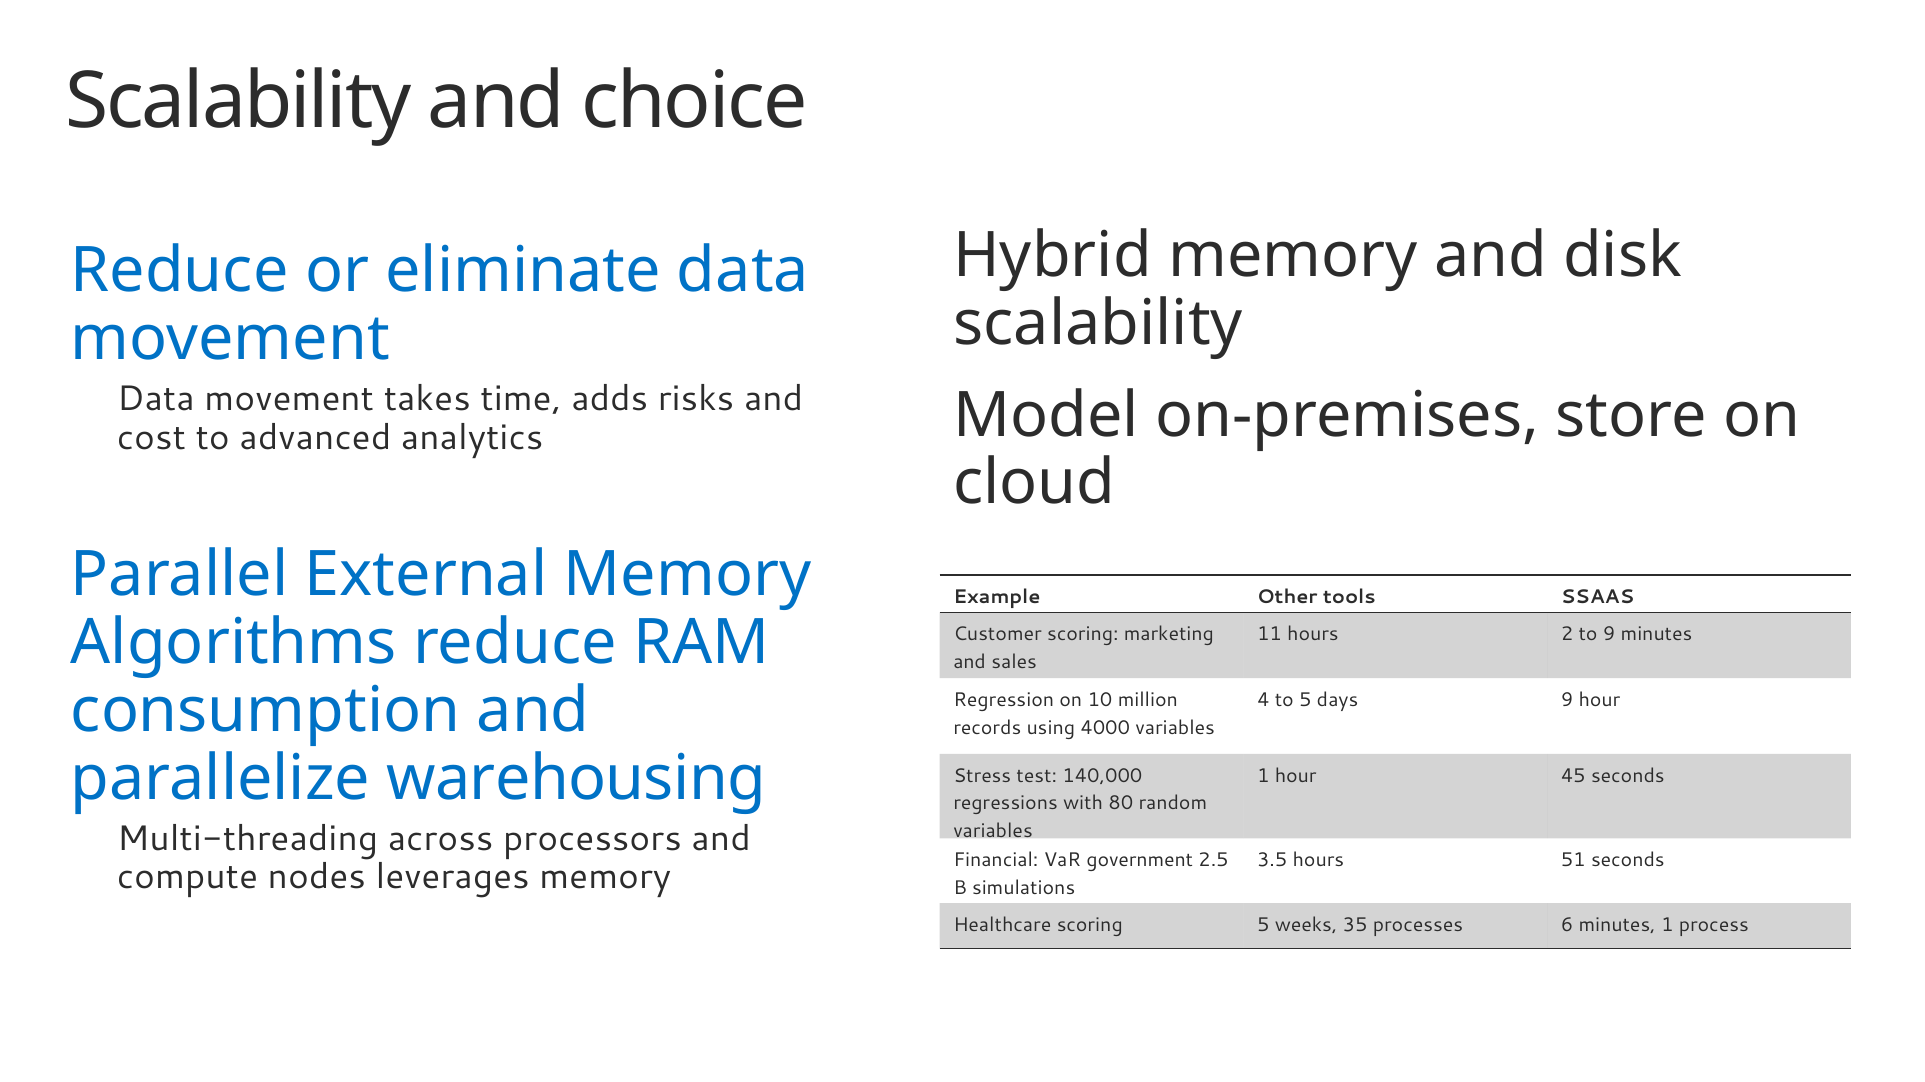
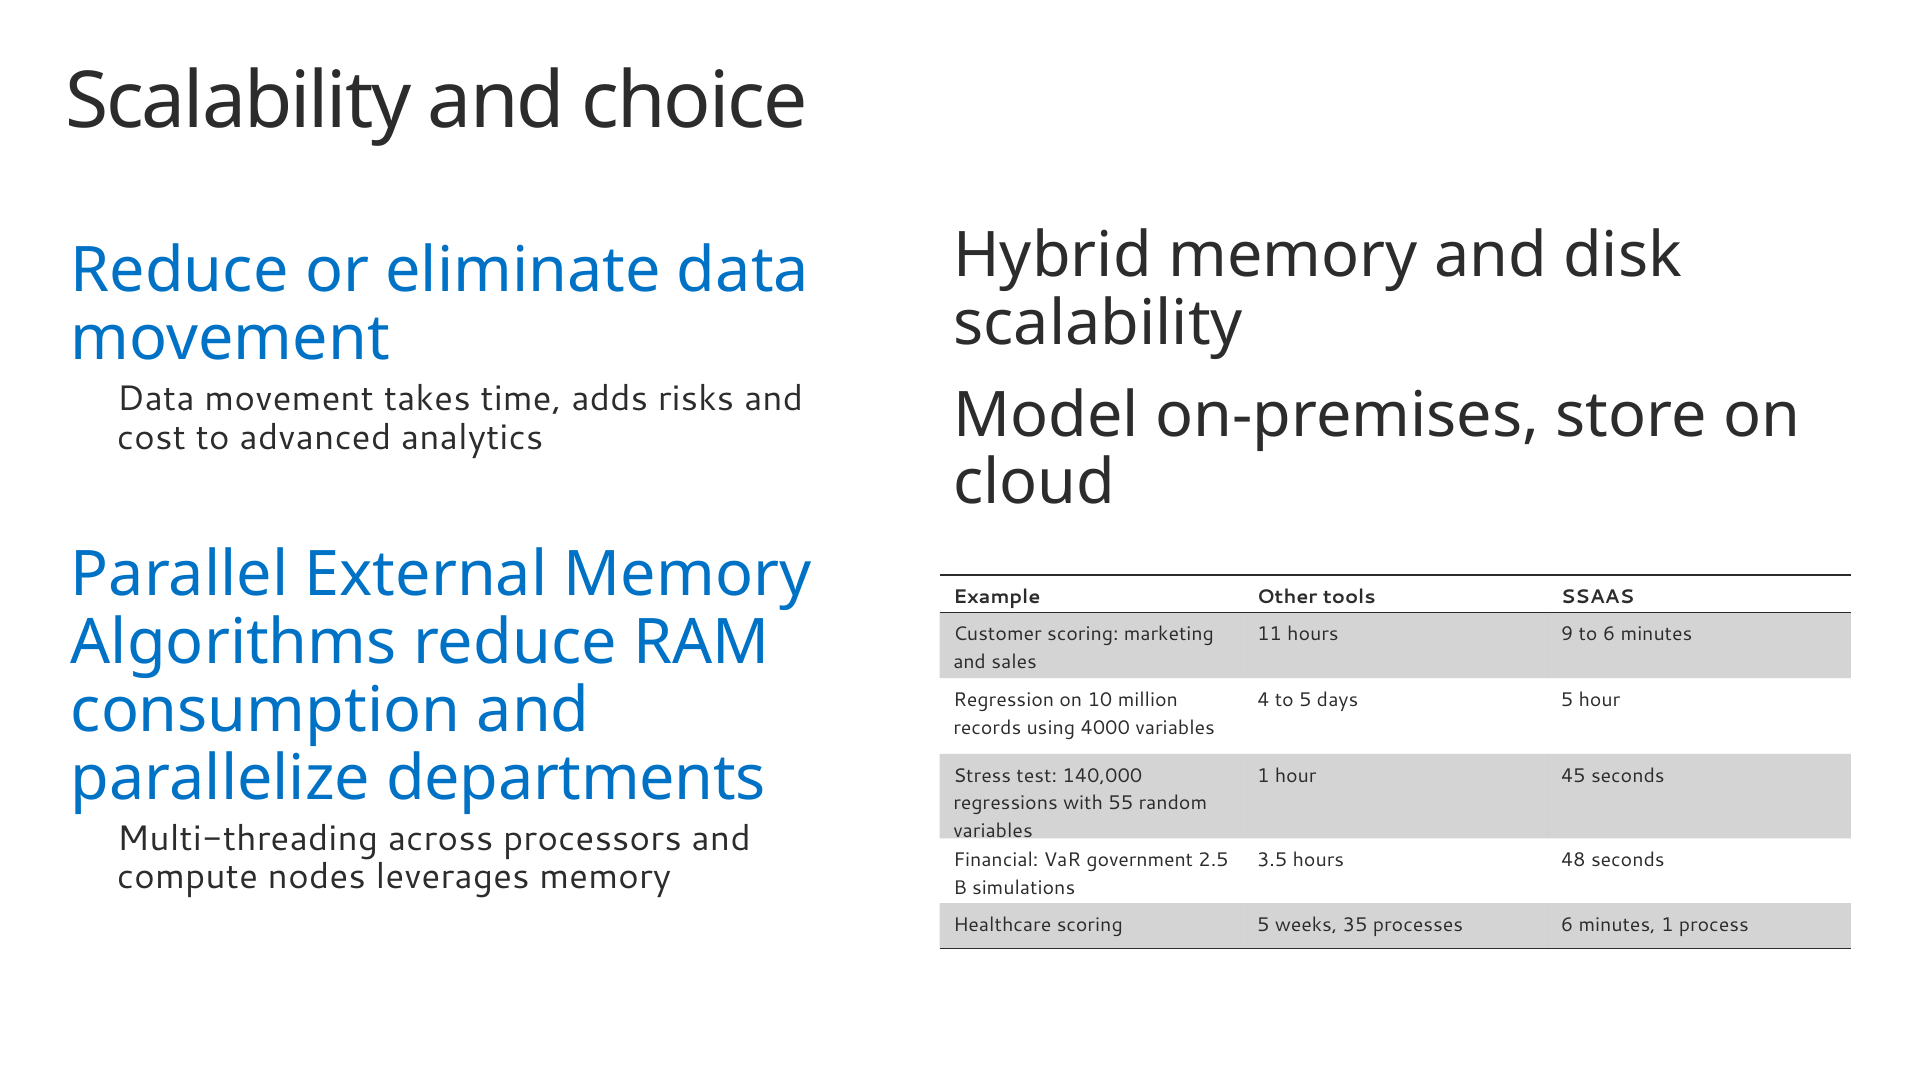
2: 2 -> 9 (1567, 635)
to 9: 9 -> 6 (1609, 635)
days 9: 9 -> 5 (1567, 700)
warehousing: warehousing -> departments (576, 779)
80: 80 -> 55 (1121, 804)
51: 51 -> 48 (1573, 861)
